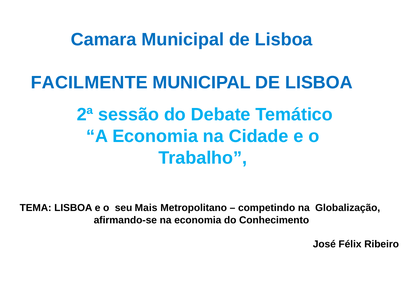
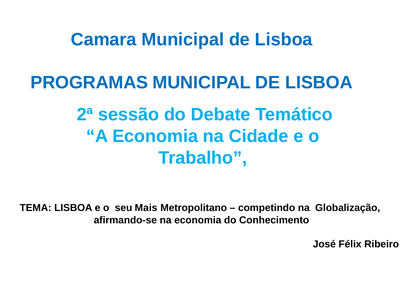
FACILMENTE: FACILMENTE -> PROGRAMAS (89, 82)
